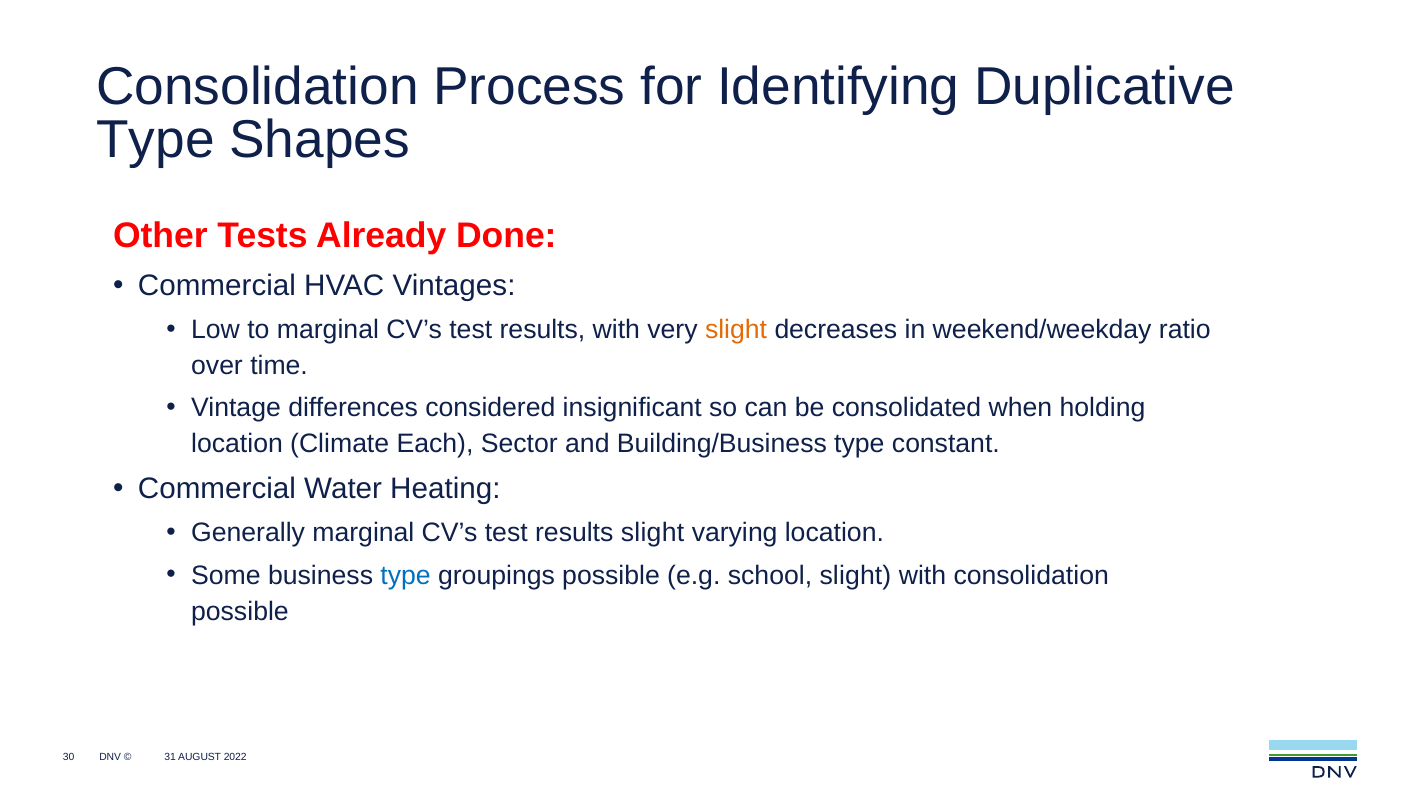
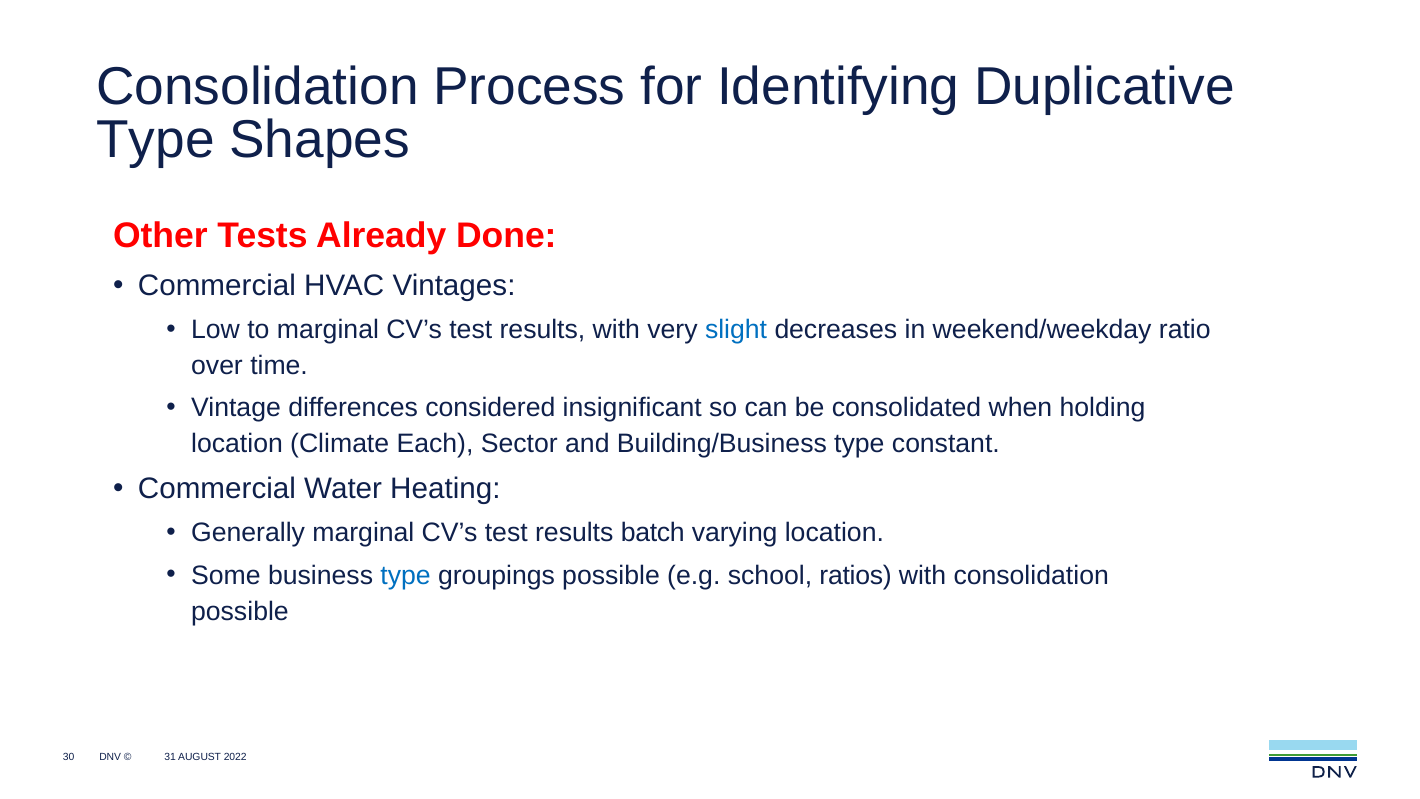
slight colour: orange -> blue (736, 330)
results slight: slight -> batch (653, 533)
school slight: slight -> ratios (856, 575)
